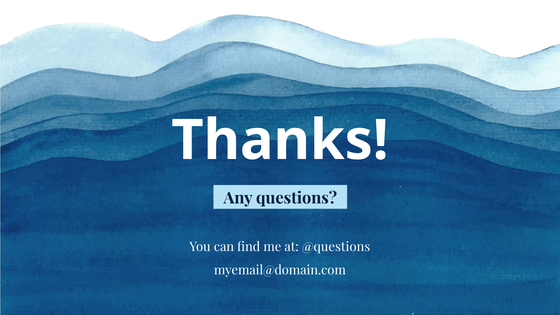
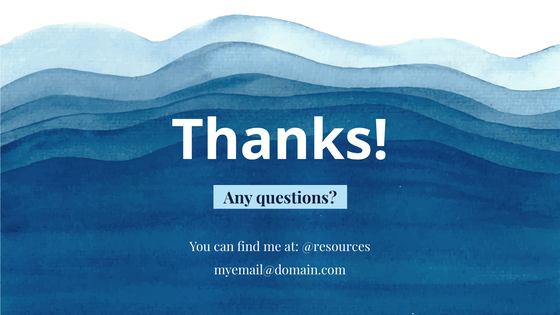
@questions: @questions -> @resources (336, 247)
